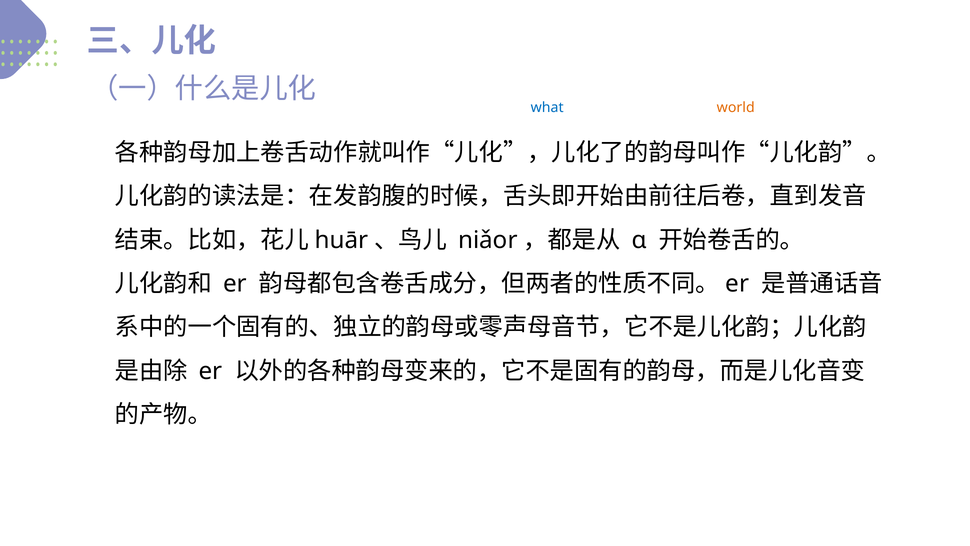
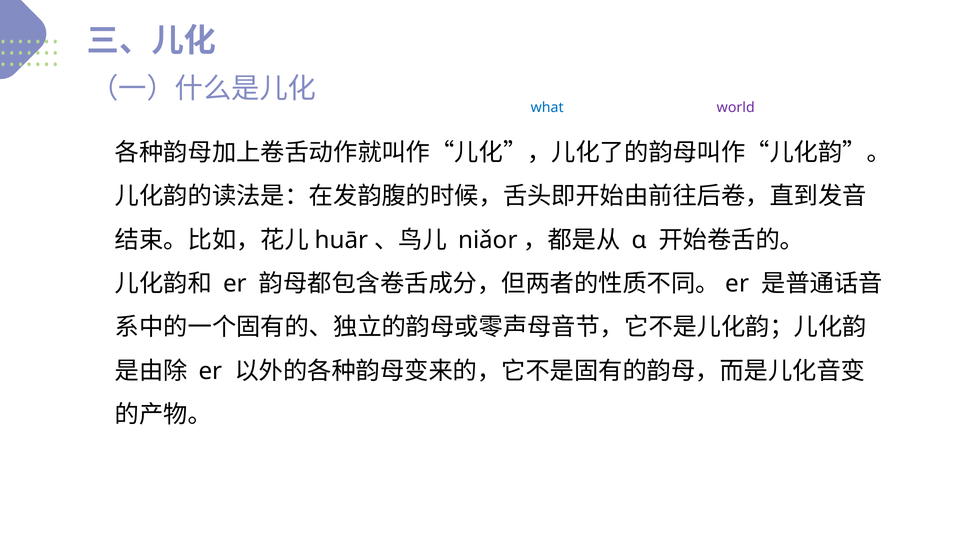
world colour: orange -> purple (736, 108)
